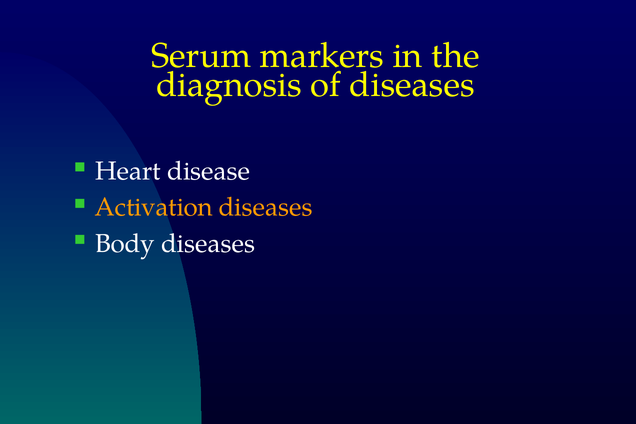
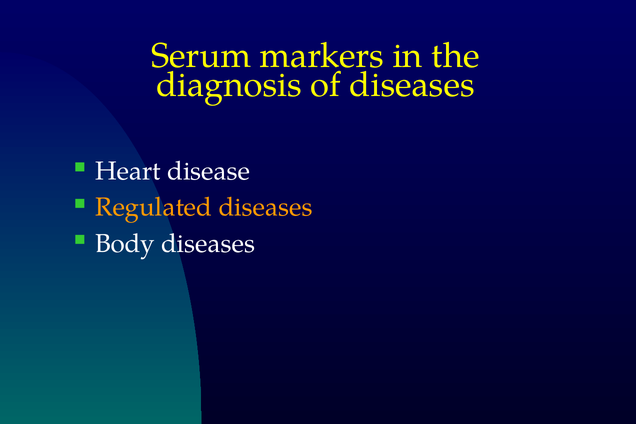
Activation: Activation -> Regulated (154, 207)
